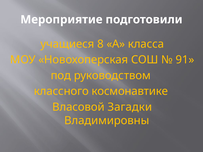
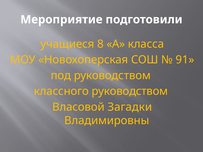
классного космонавтике: космонавтике -> руководством (130, 91)
